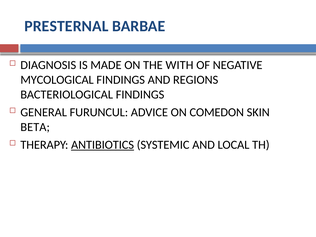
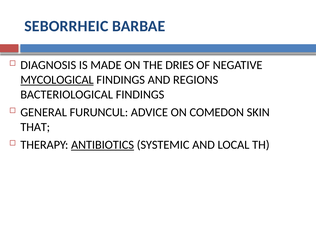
PRESTERNAL: PRESTERNAL -> SEBORRHEIC (66, 26)
WITH: WITH -> DRIES (180, 65)
MYCOLOGICAL underline: none -> present (57, 80)
BETA: BETA -> THAT (35, 127)
